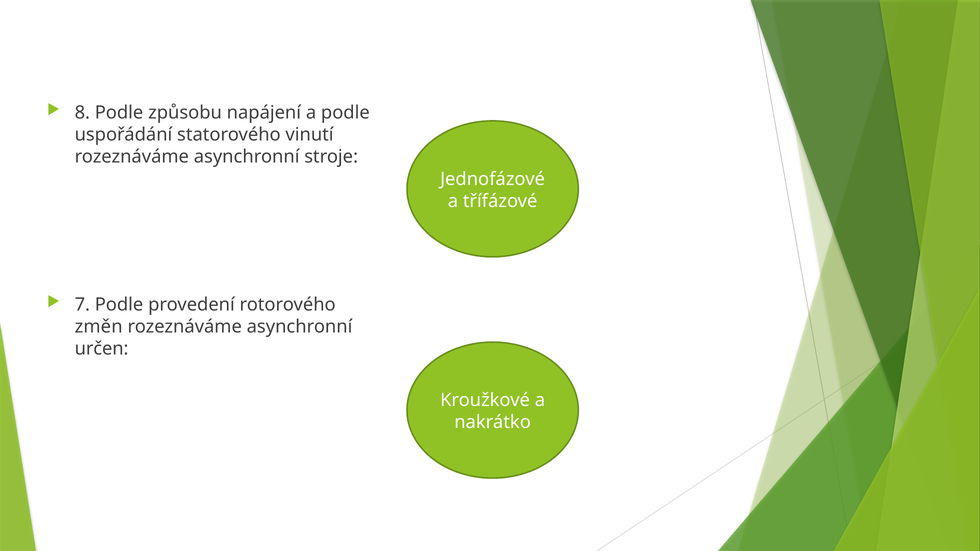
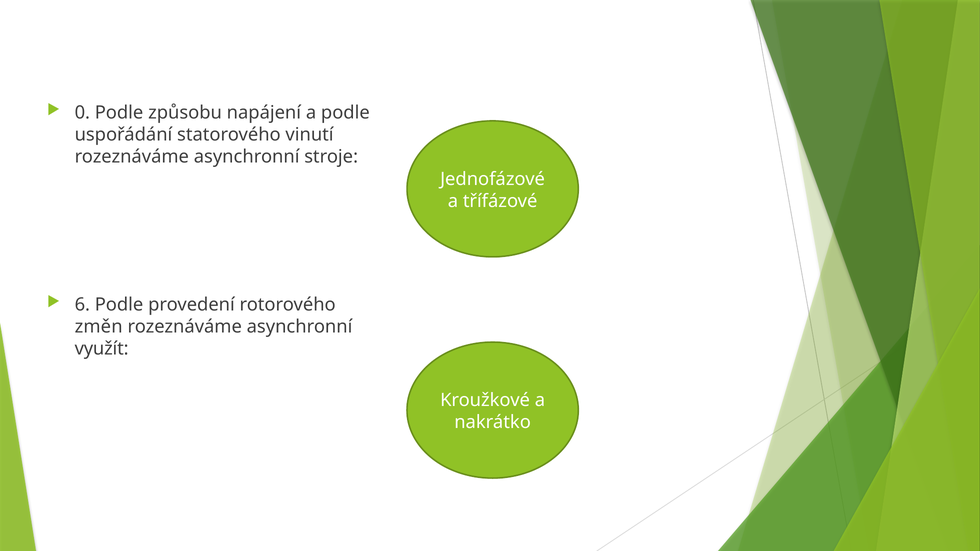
8: 8 -> 0 (82, 113)
7: 7 -> 6 (82, 305)
určen: určen -> využít (102, 349)
